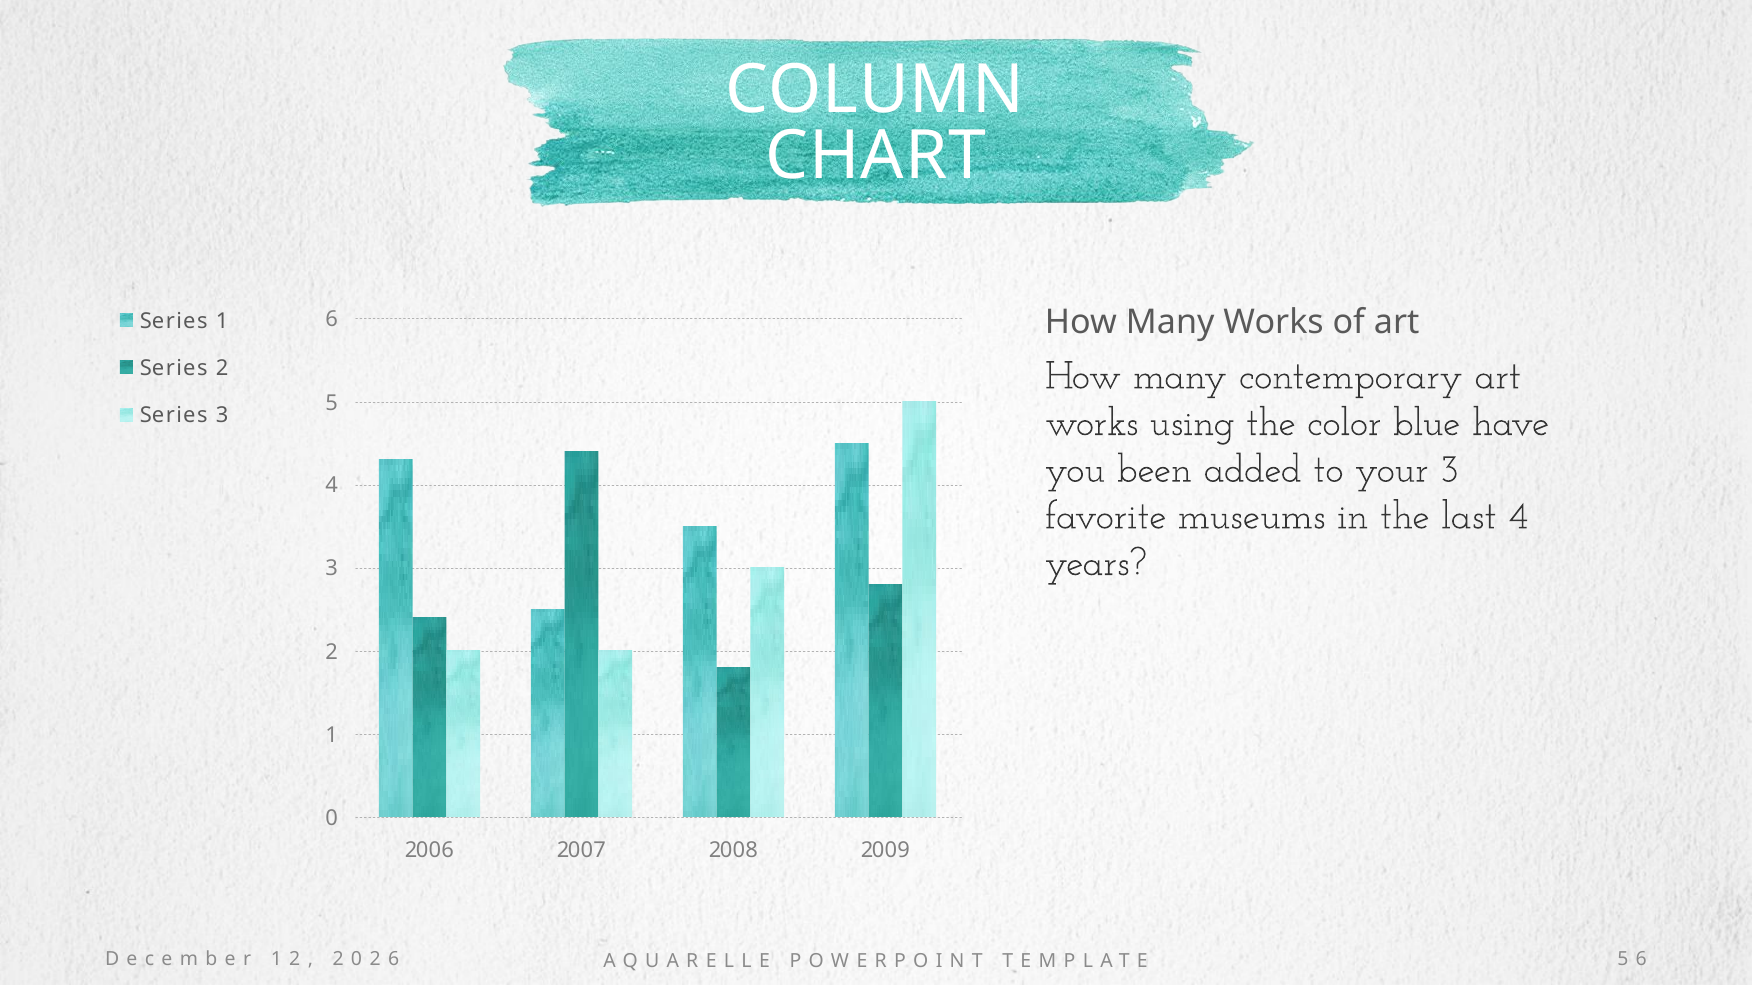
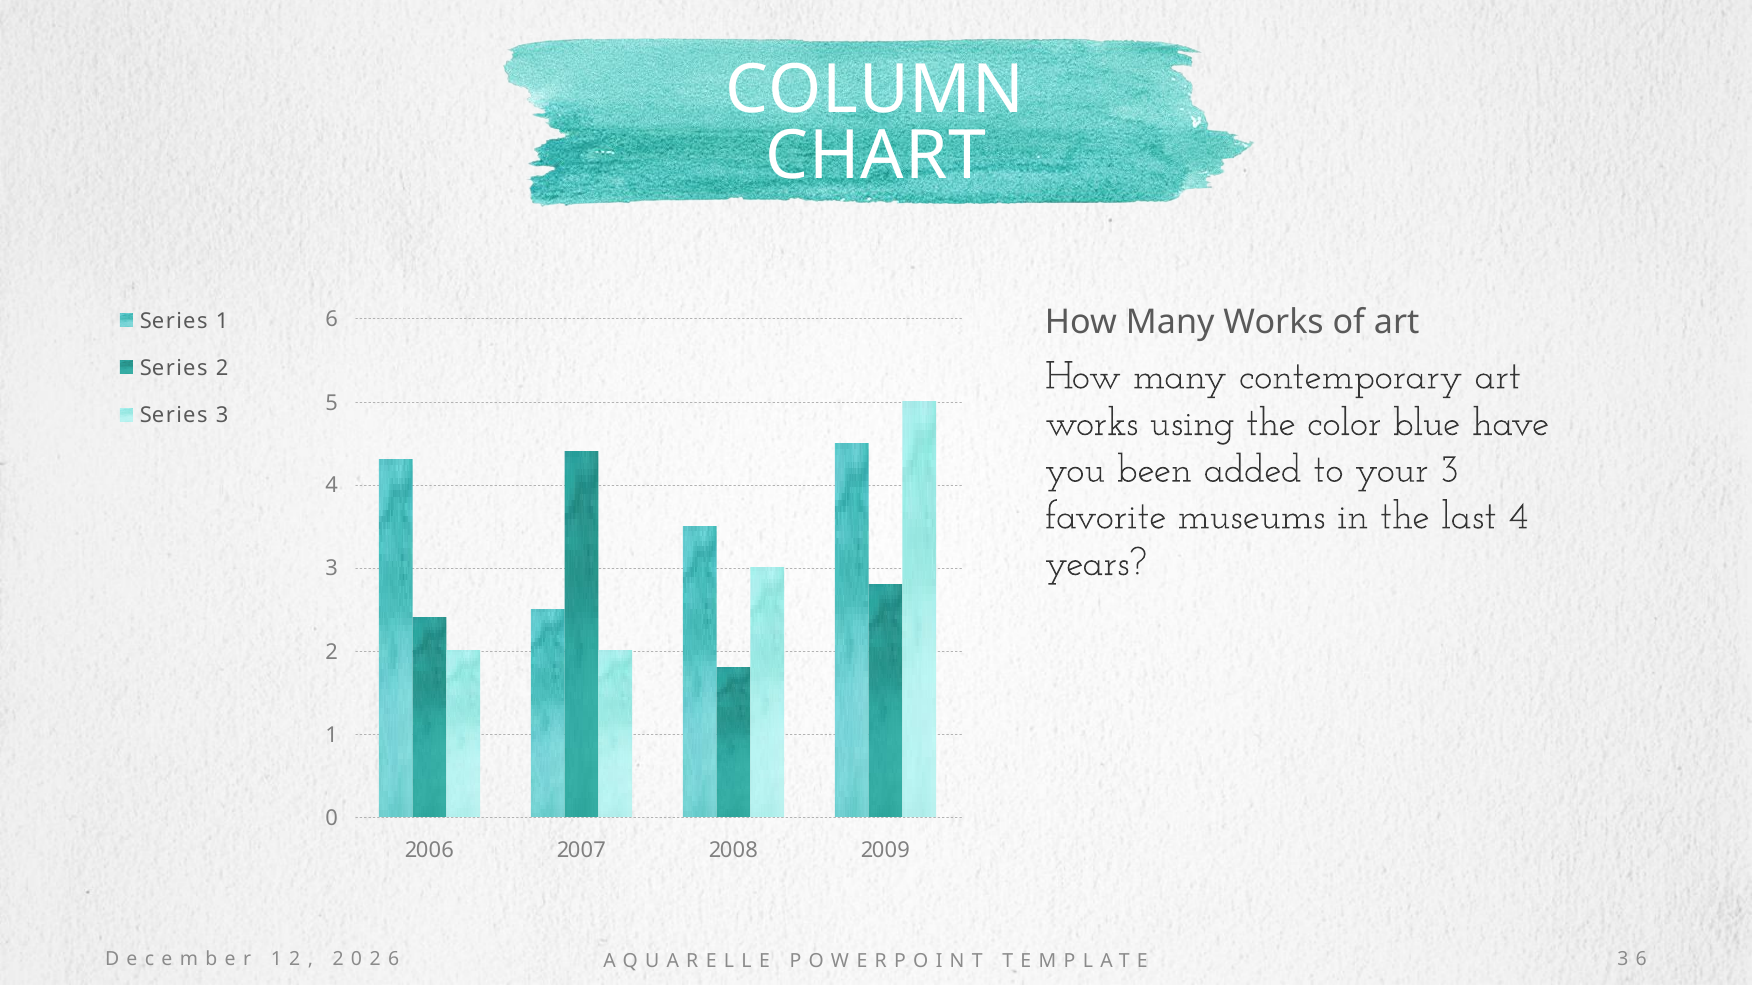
5: 5 -> 3 (1623, 960)
